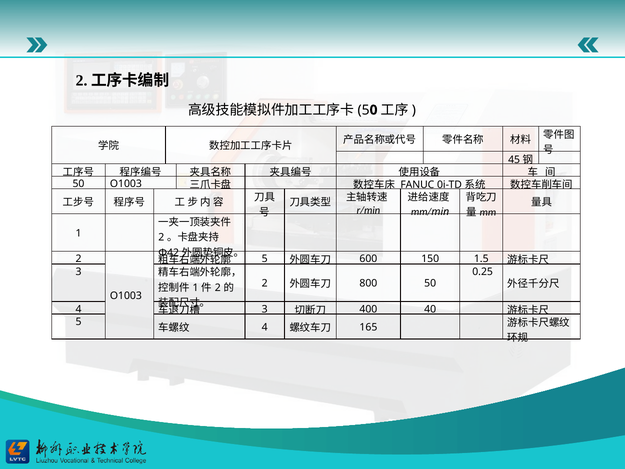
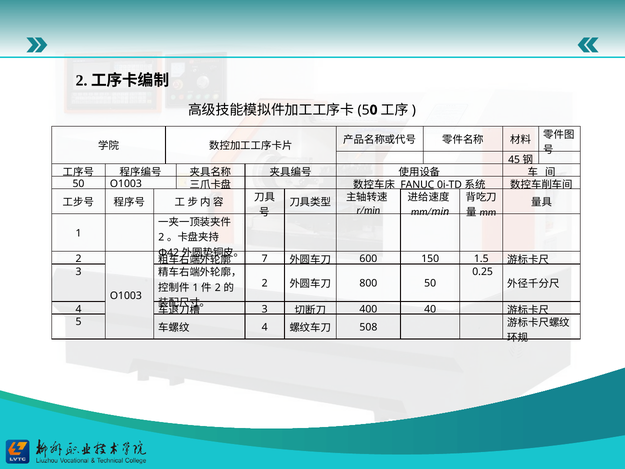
FANUC underline: none -> present (417, 185)
5: 5 -> 7 (265, 259)
165: 165 -> 508 (368, 327)
